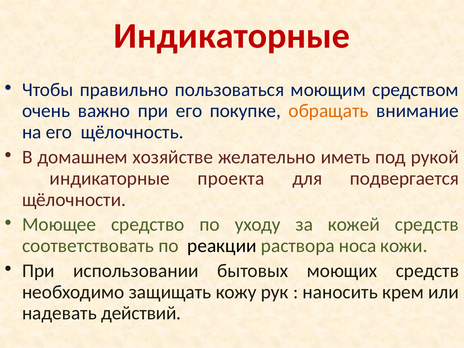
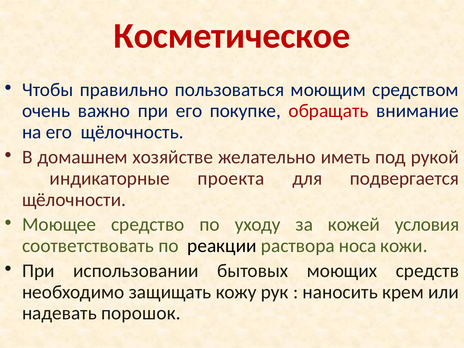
Индикаторные: Индикаторные -> Косметическое (232, 36)
обращать colour: orange -> red (329, 111)
кожей средств: средств -> условия (427, 225)
действий: действий -> порошок (141, 313)
